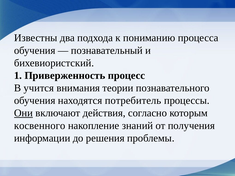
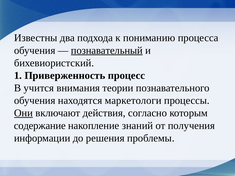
познавательный underline: none -> present (107, 50)
потребитель: потребитель -> маркетологи (133, 101)
косвенного: косвенного -> содержание (40, 126)
